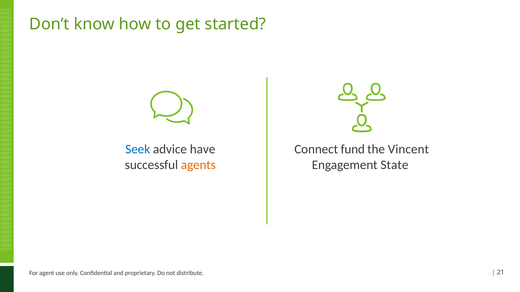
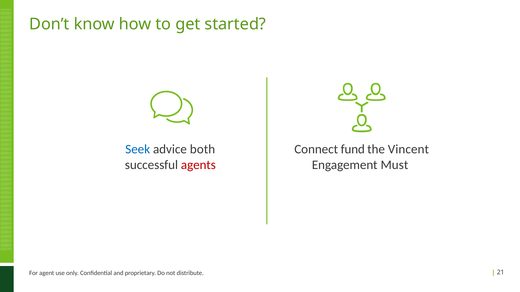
have: have -> both (203, 150)
agents colour: orange -> red (198, 165)
State: State -> Must (394, 165)
